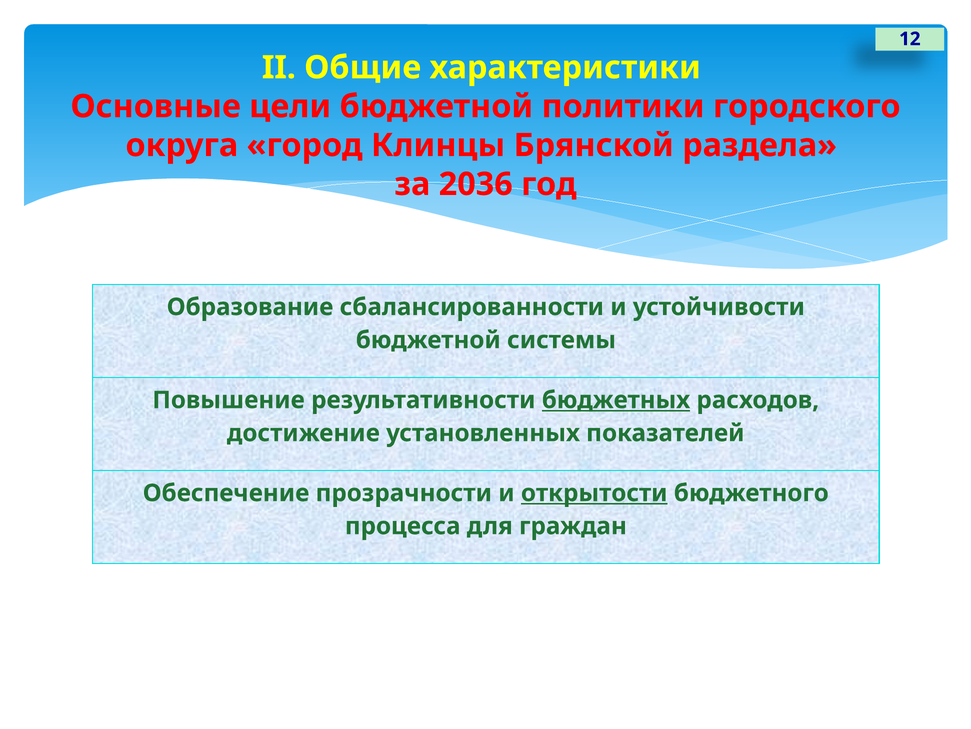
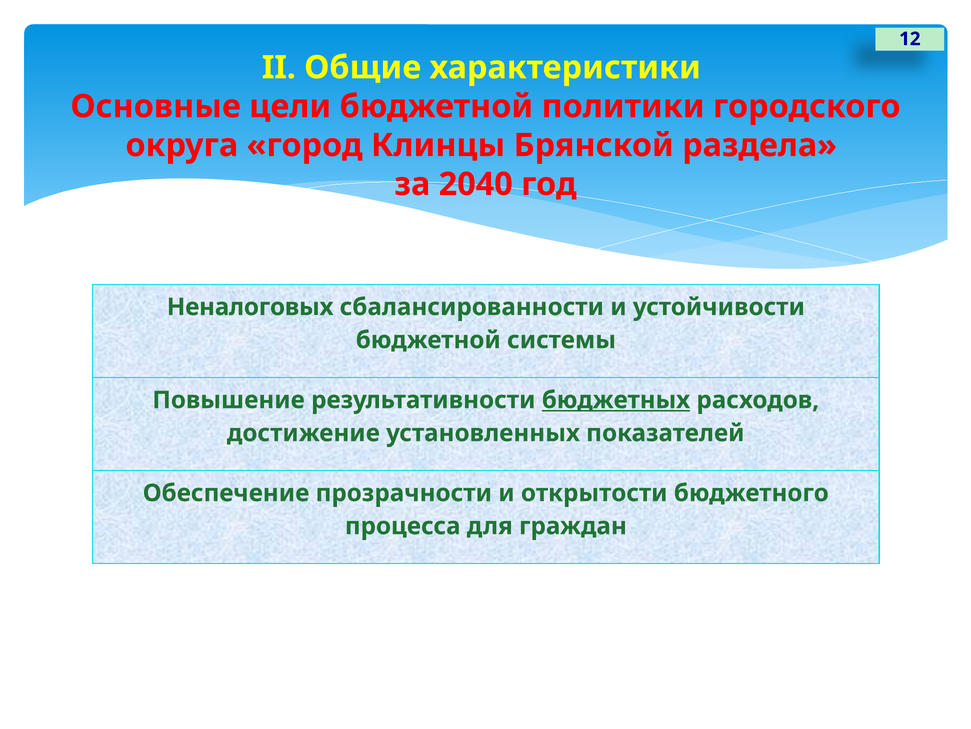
2036: 2036 -> 2040 (476, 184)
Образование: Образование -> Неналоговых (250, 307)
открытости underline: present -> none (594, 493)
